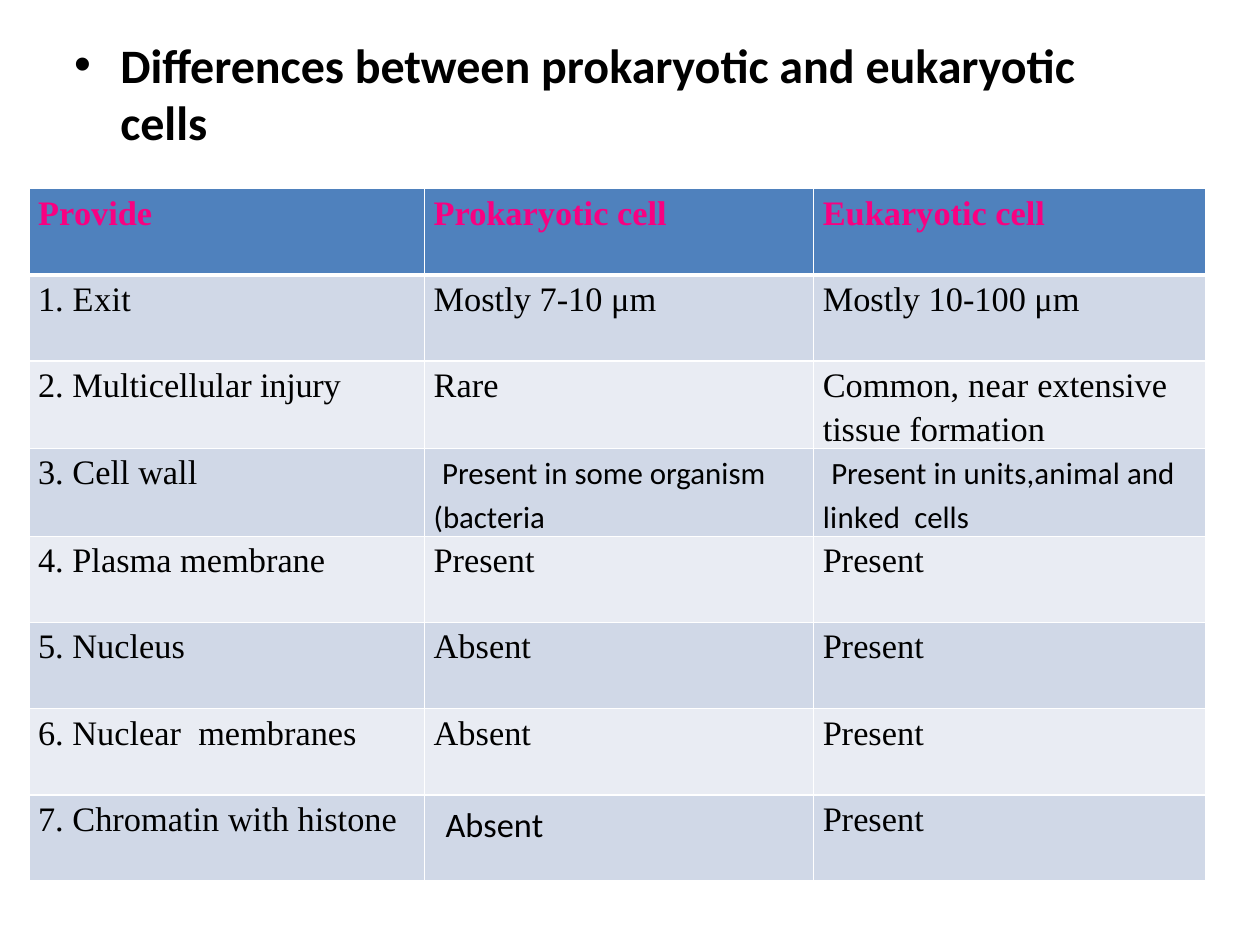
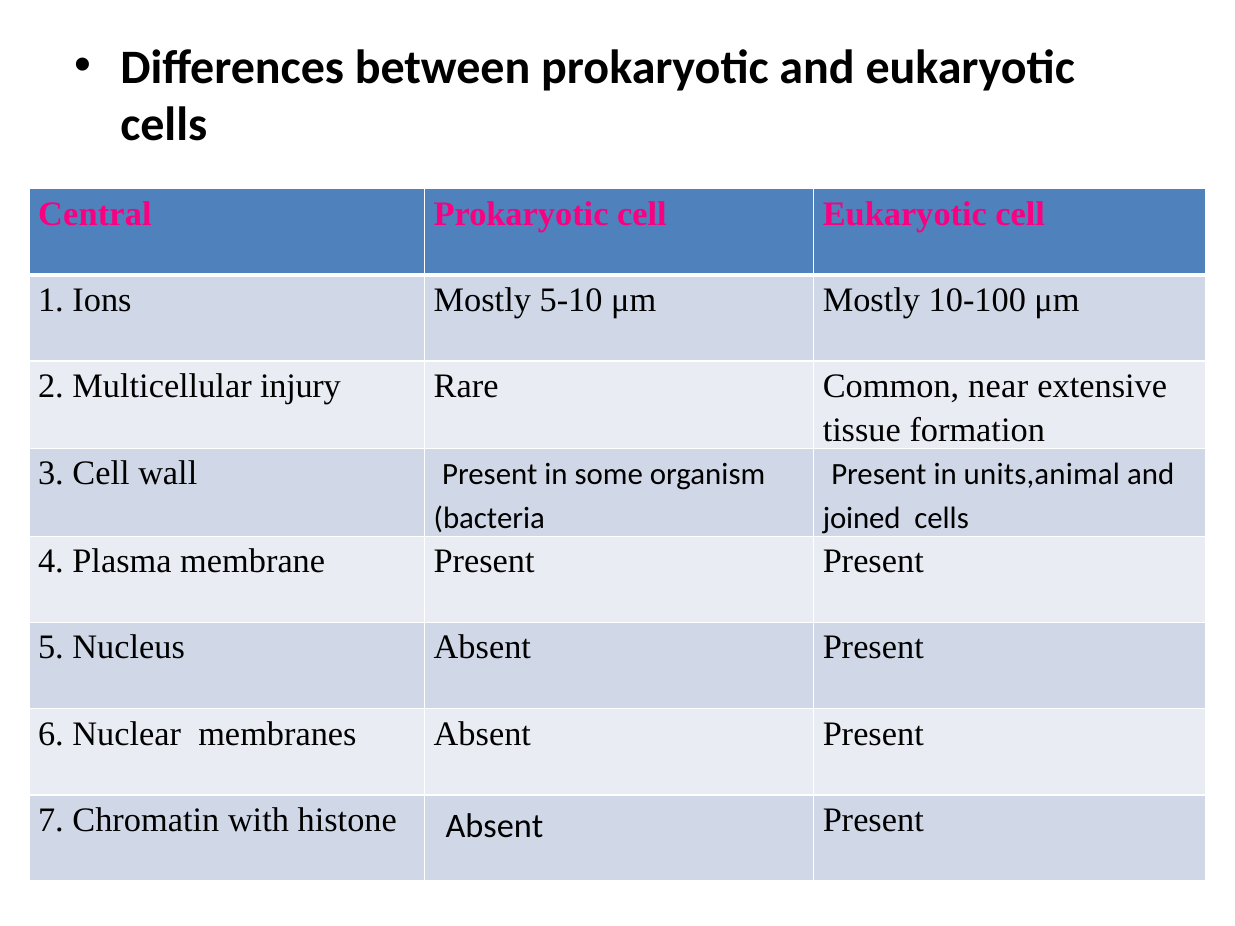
Provide: Provide -> Central (95, 214)
Exit: Exit -> Ions (102, 300)
7-10: 7-10 -> 5-10 (571, 300)
linked: linked -> joined (862, 518)
